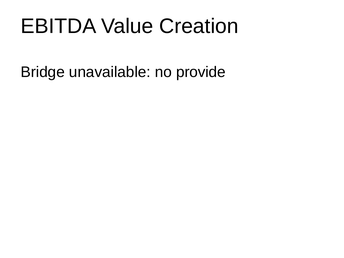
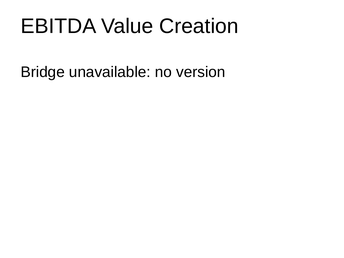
provide: provide -> version (201, 72)
